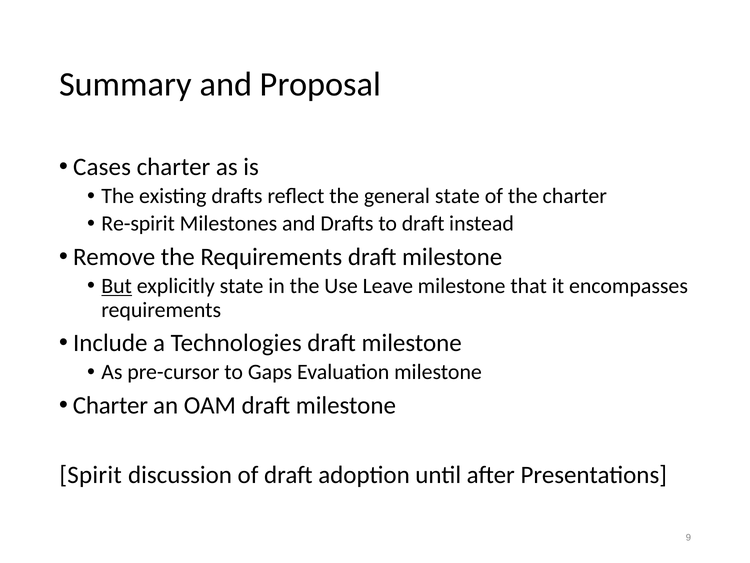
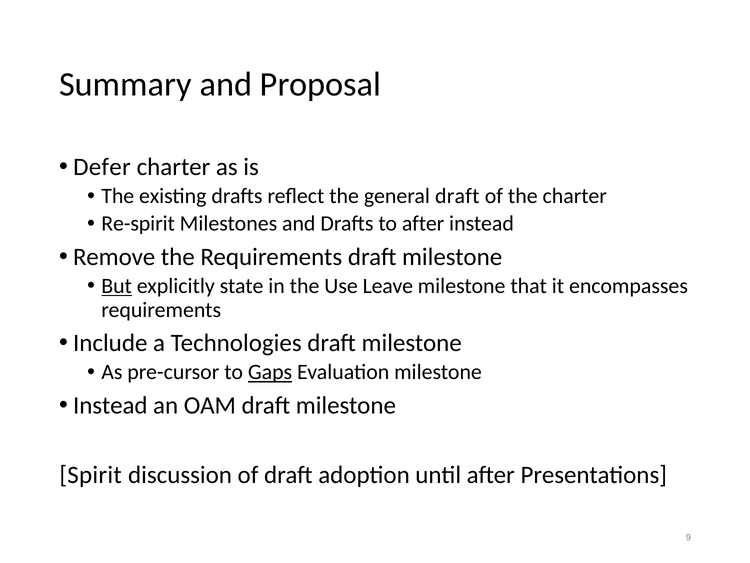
Cases: Cases -> Defer (102, 167)
general state: state -> draft (457, 196)
to draft: draft -> after (423, 224)
Gaps underline: none -> present (270, 372)
Charter: Charter -> Instead (110, 405)
